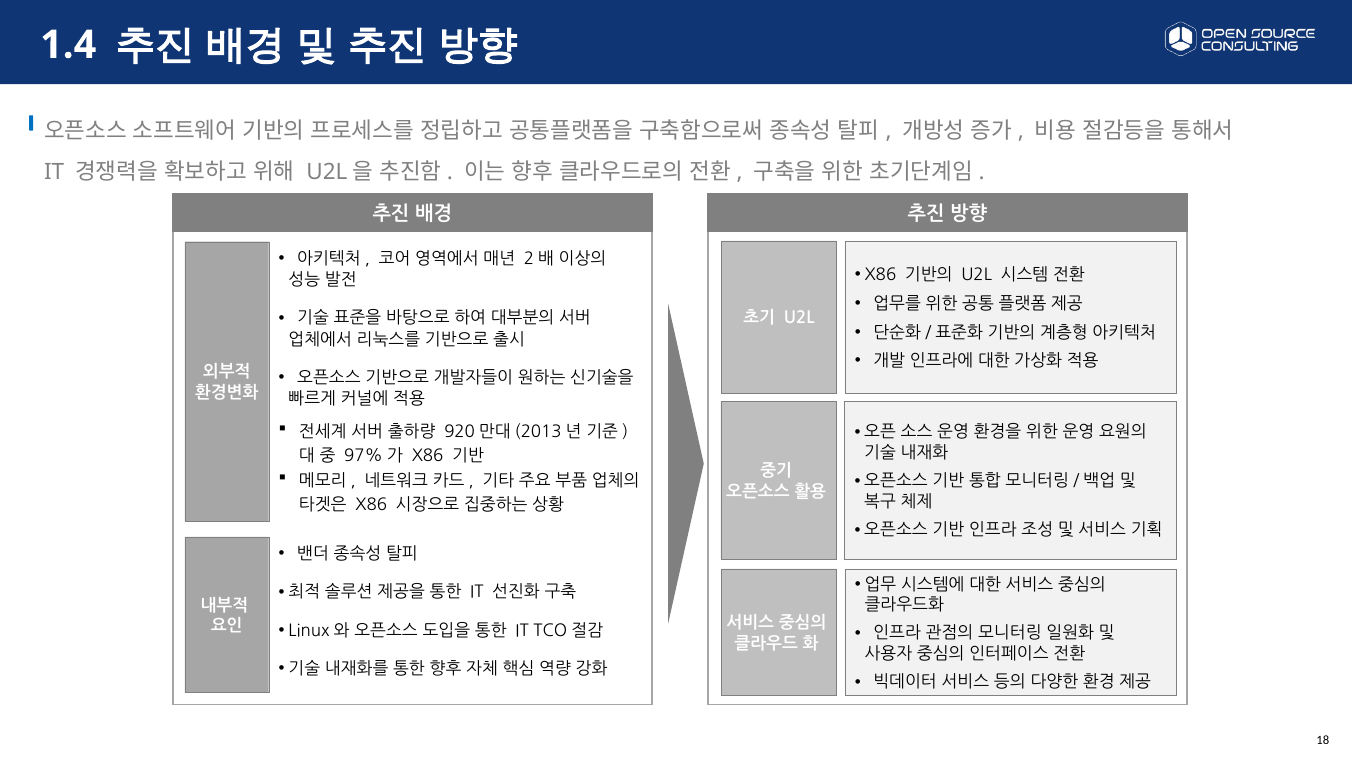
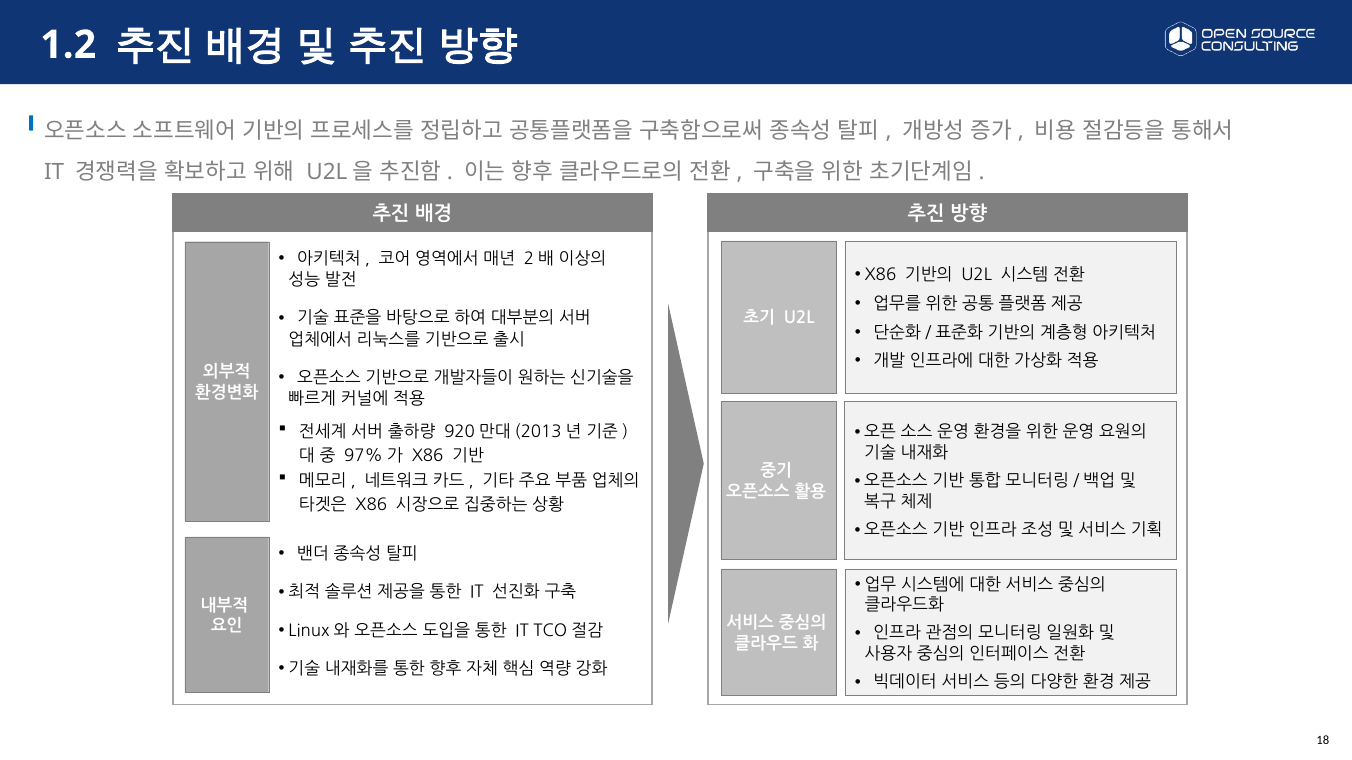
1.4: 1.4 -> 1.2 (68, 45)
